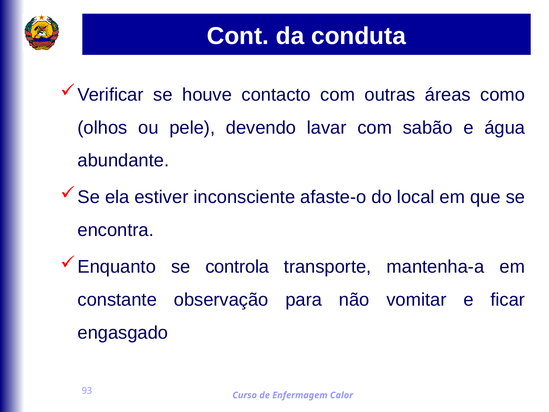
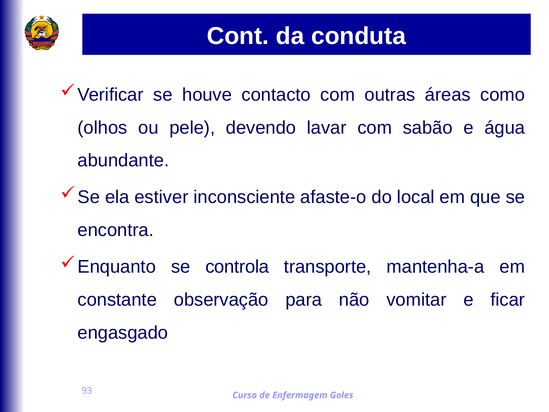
Calor: Calor -> Goles (342, 395)
